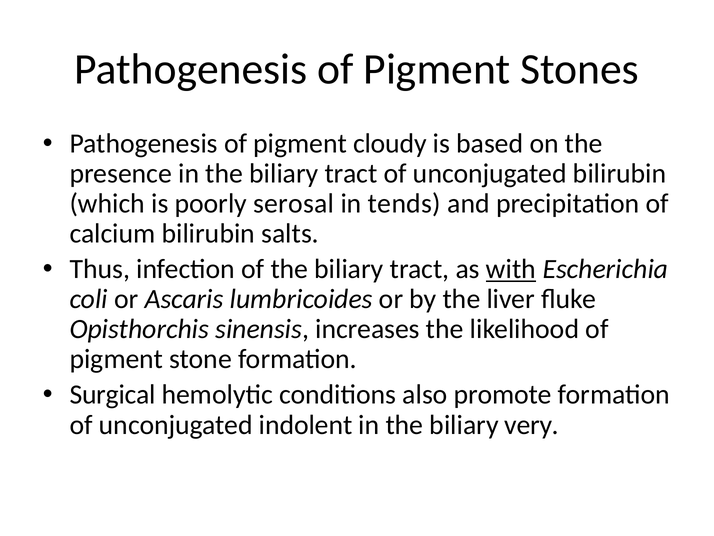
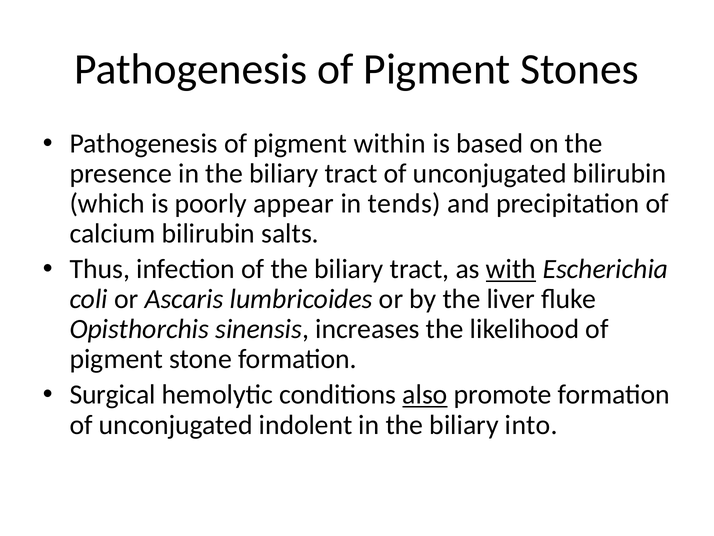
cloudy: cloudy -> within (390, 143)
serosal: serosal -> appear (294, 203)
also underline: none -> present (425, 394)
very: very -> into (531, 424)
